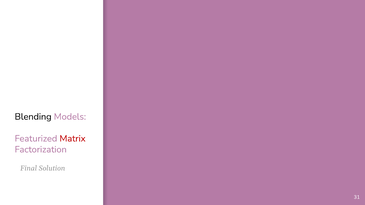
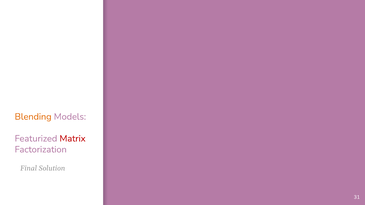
Blending colour: black -> orange (33, 117)
